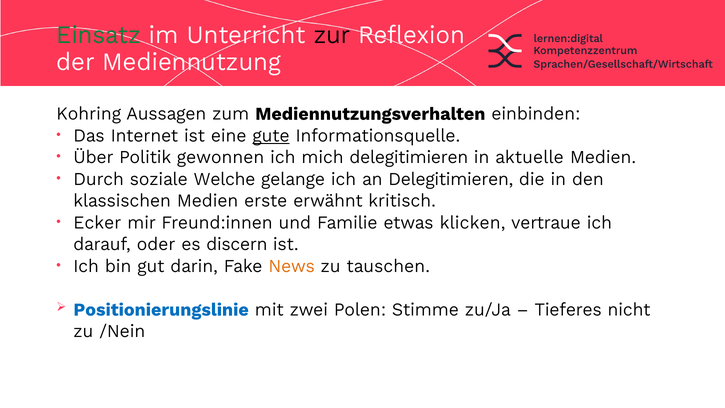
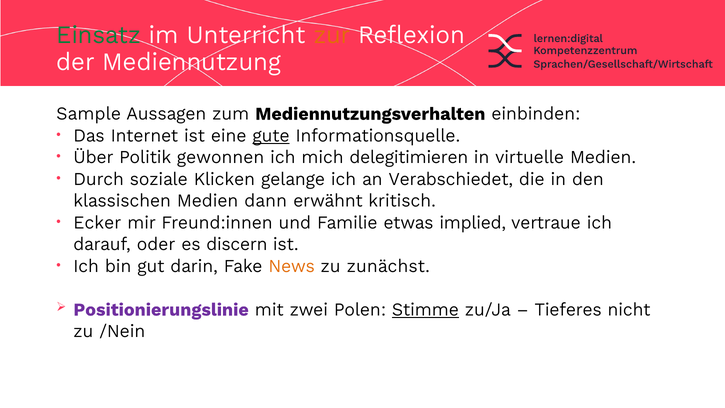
zur colour: black -> orange (332, 35)
Kohring: Kohring -> Sample (89, 114)
aktuelle: aktuelle -> virtuelle (530, 157)
Welche: Welche -> Klicken (224, 179)
an Delegitimieren: Delegitimieren -> Verabschiedet (451, 179)
erste: erste -> dann (266, 201)
klicken: klicken -> implied (473, 223)
tauschen: tauschen -> zunächst (388, 266)
Positionierungslinie colour: blue -> purple (161, 310)
Stimme underline: none -> present (425, 310)
